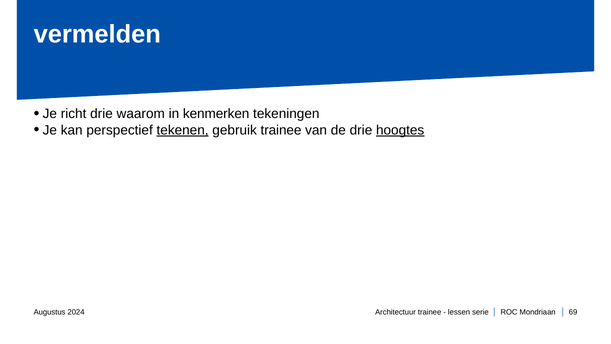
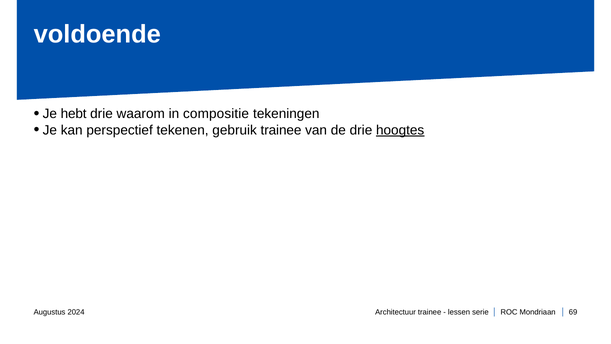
vermelden: vermelden -> voldoende (97, 34)
richt: richt -> hebt (74, 114)
kenmerken: kenmerken -> compositie (216, 114)
tekenen underline: present -> none (183, 130)
